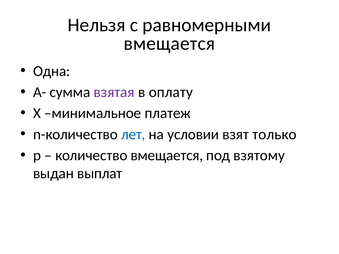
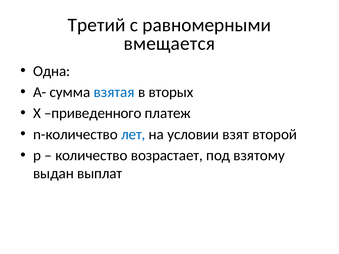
Нельзя: Нельзя -> Третий (97, 25)
взятая colour: purple -> blue (114, 92)
оплату: оплату -> вторых (171, 92)
минимальное: минимальное -> приведенного (93, 113)
только: только -> второй (275, 134)
количество вмещается: вмещается -> возрастает (167, 156)
